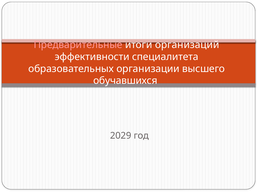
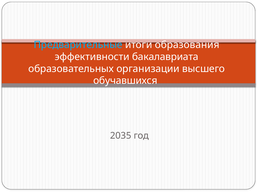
Предварительные colour: pink -> light blue (78, 45)
организаций: организаций -> образования (187, 45)
специалитета: специалитета -> бакалавриата (165, 57)
2029: 2029 -> 2035 (121, 136)
